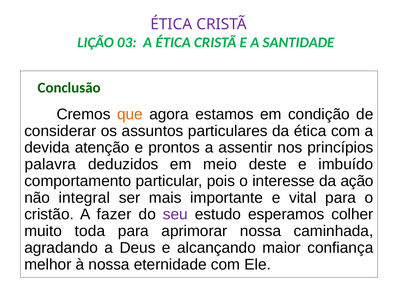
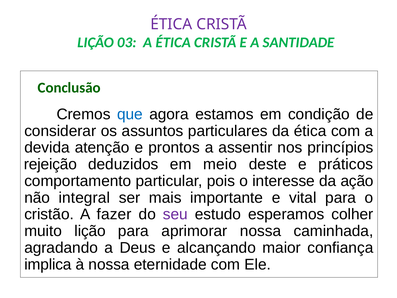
que colour: orange -> blue (130, 114)
palavra: palavra -> rejeição (50, 164)
imbuído: imbuído -> práticos (346, 164)
muito toda: toda -> lição (90, 231)
melhor: melhor -> implica (48, 264)
